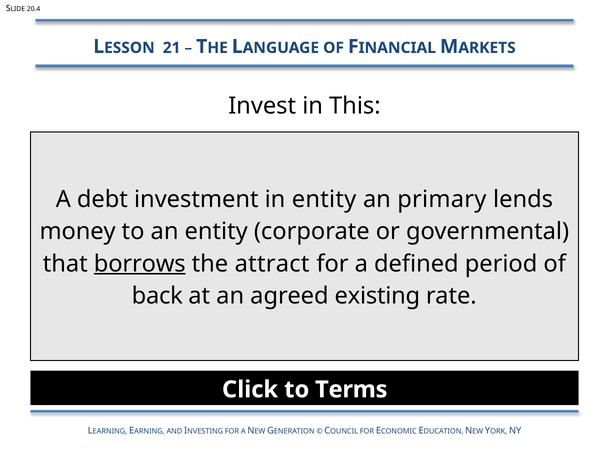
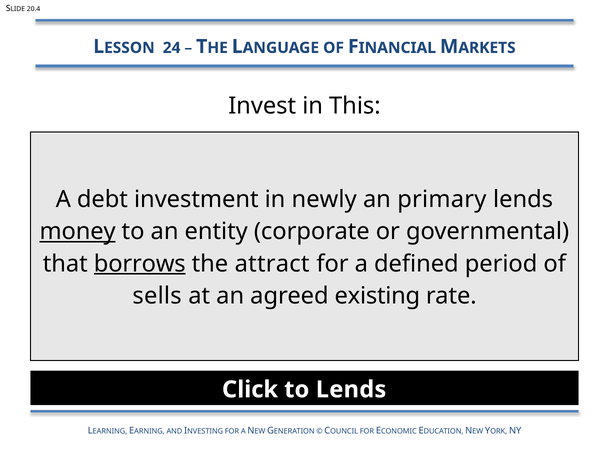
21: 21 -> 24 (172, 48)
in entity: entity -> newly (324, 199)
money underline: none -> present (78, 231)
back: back -> sells (157, 296)
to Terms: Terms -> Lends (351, 389)
